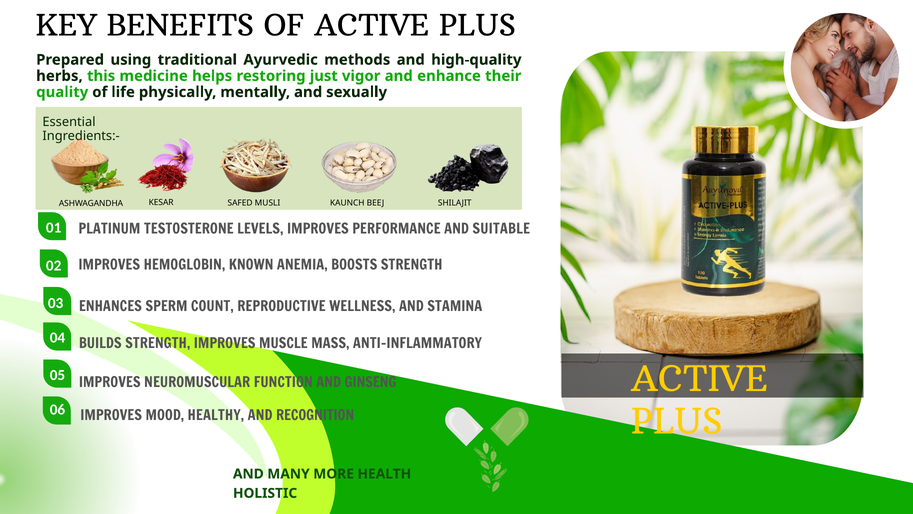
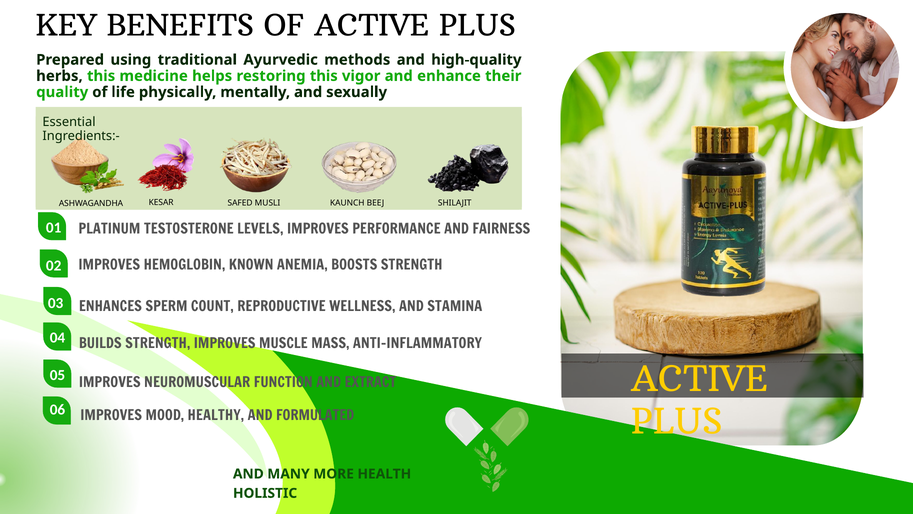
restoring just: just -> this (324, 76)
SUITABLE: SUITABLE -> FAIRNESS (501, 229)
GINSENG: GINSENG -> EXTRACT (370, 382)
RECOGNITION: RECOGNITION -> FORMULATED (315, 415)
